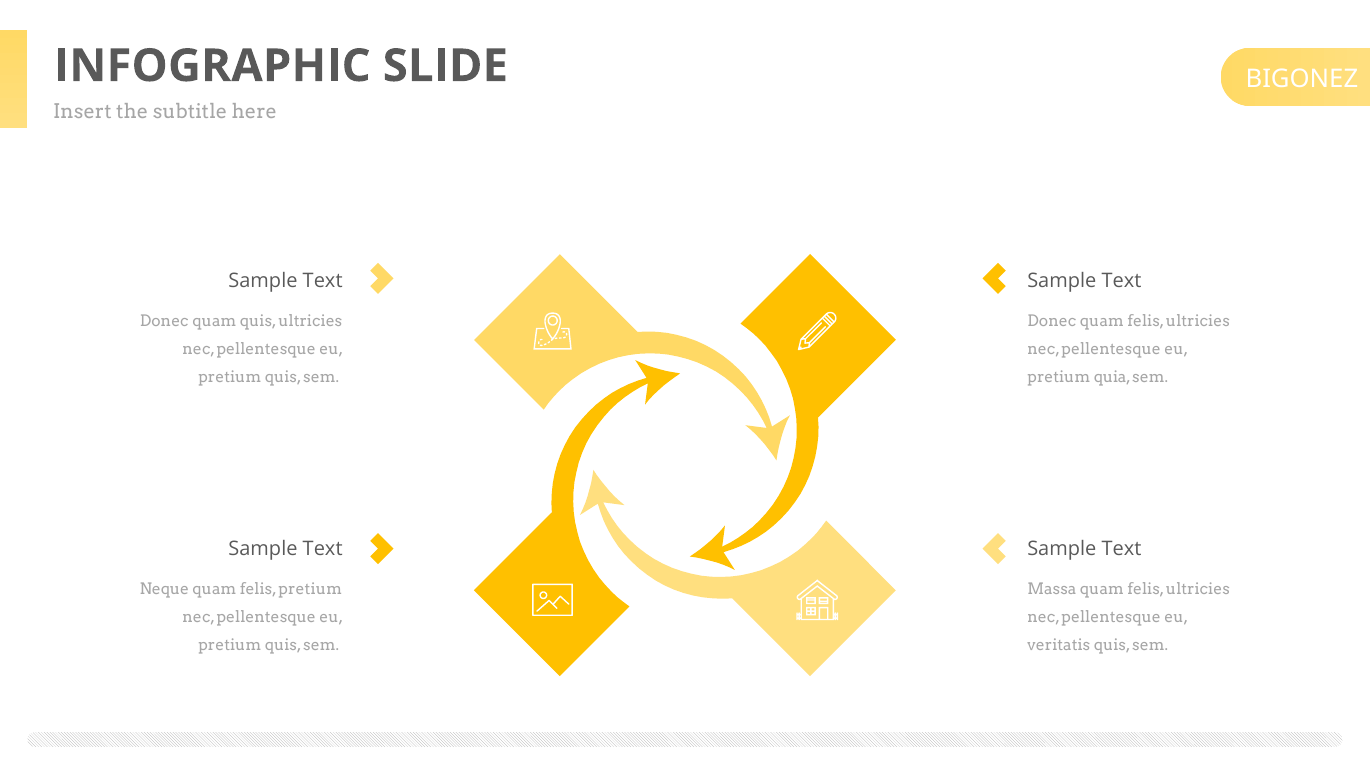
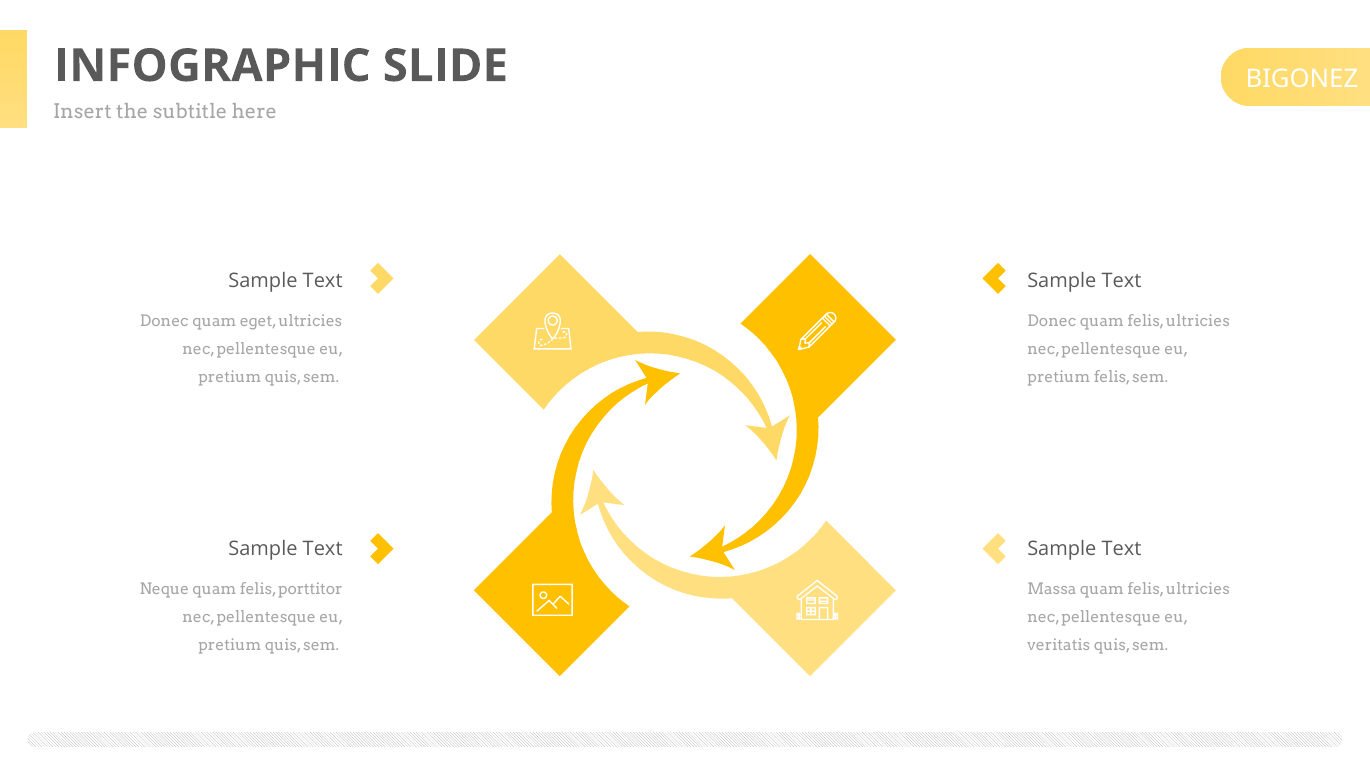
quam quis: quis -> eget (258, 321)
pretium quia: quia -> felis (1112, 378)
felis pretium: pretium -> porttitor (310, 589)
